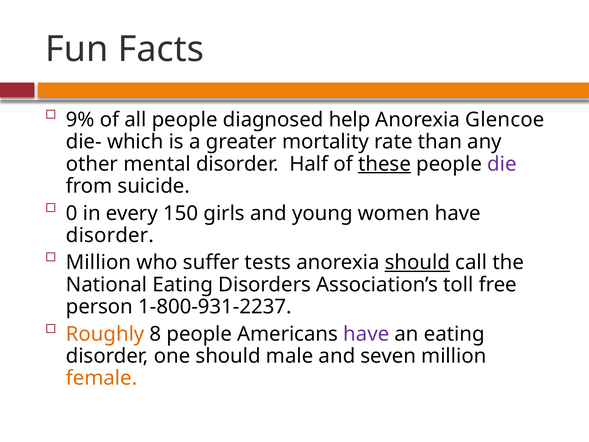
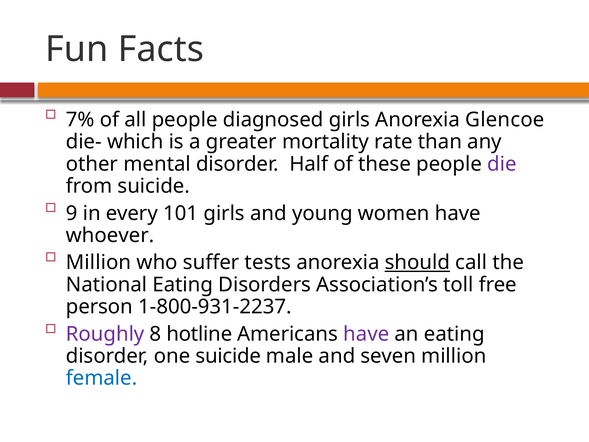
9%: 9% -> 7% (80, 120)
diagnosed help: help -> girls (349, 120)
these underline: present -> none (385, 164)
0: 0 -> 9 (72, 213)
150: 150 -> 101 (181, 213)
disorder: disorder -> whoever (110, 235)
Roughly colour: orange -> purple (105, 334)
8 people: people -> hotline (199, 334)
one should: should -> suicide (228, 356)
female colour: orange -> blue (102, 378)
